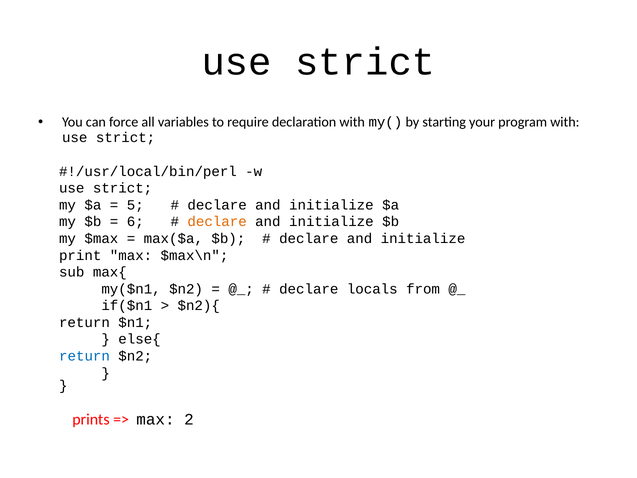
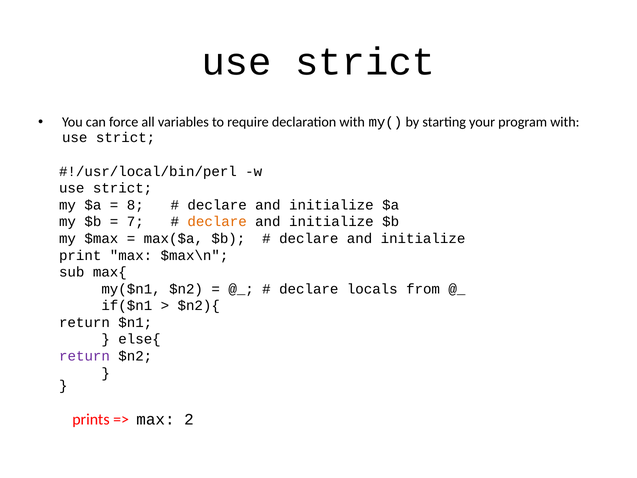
5: 5 -> 8 (135, 205)
6: 6 -> 7 (135, 222)
return colour: blue -> purple (85, 356)
